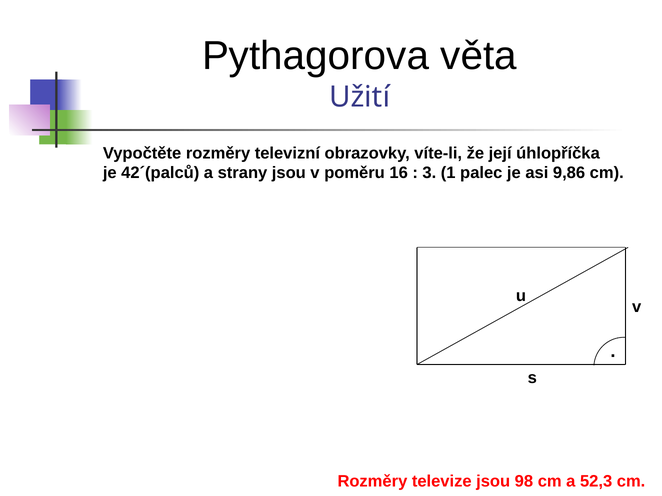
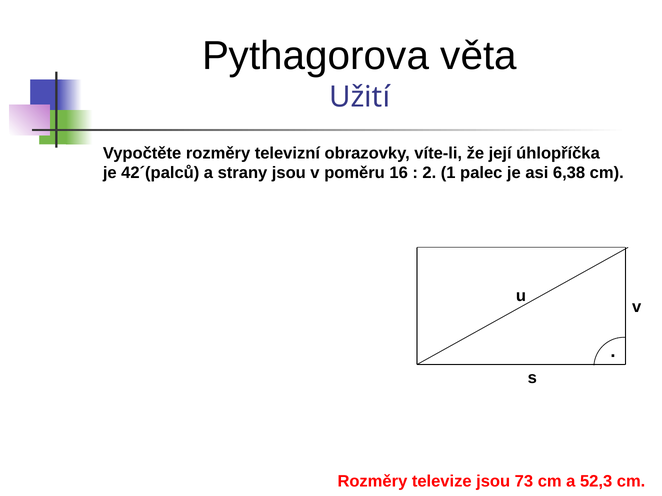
3: 3 -> 2 (429, 173)
9,86: 9,86 -> 6,38 (569, 173)
98: 98 -> 73 (524, 482)
